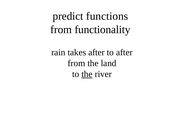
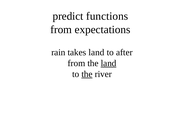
functionality: functionality -> expectations (103, 29)
takes after: after -> land (96, 52)
land underline: none -> present (109, 63)
